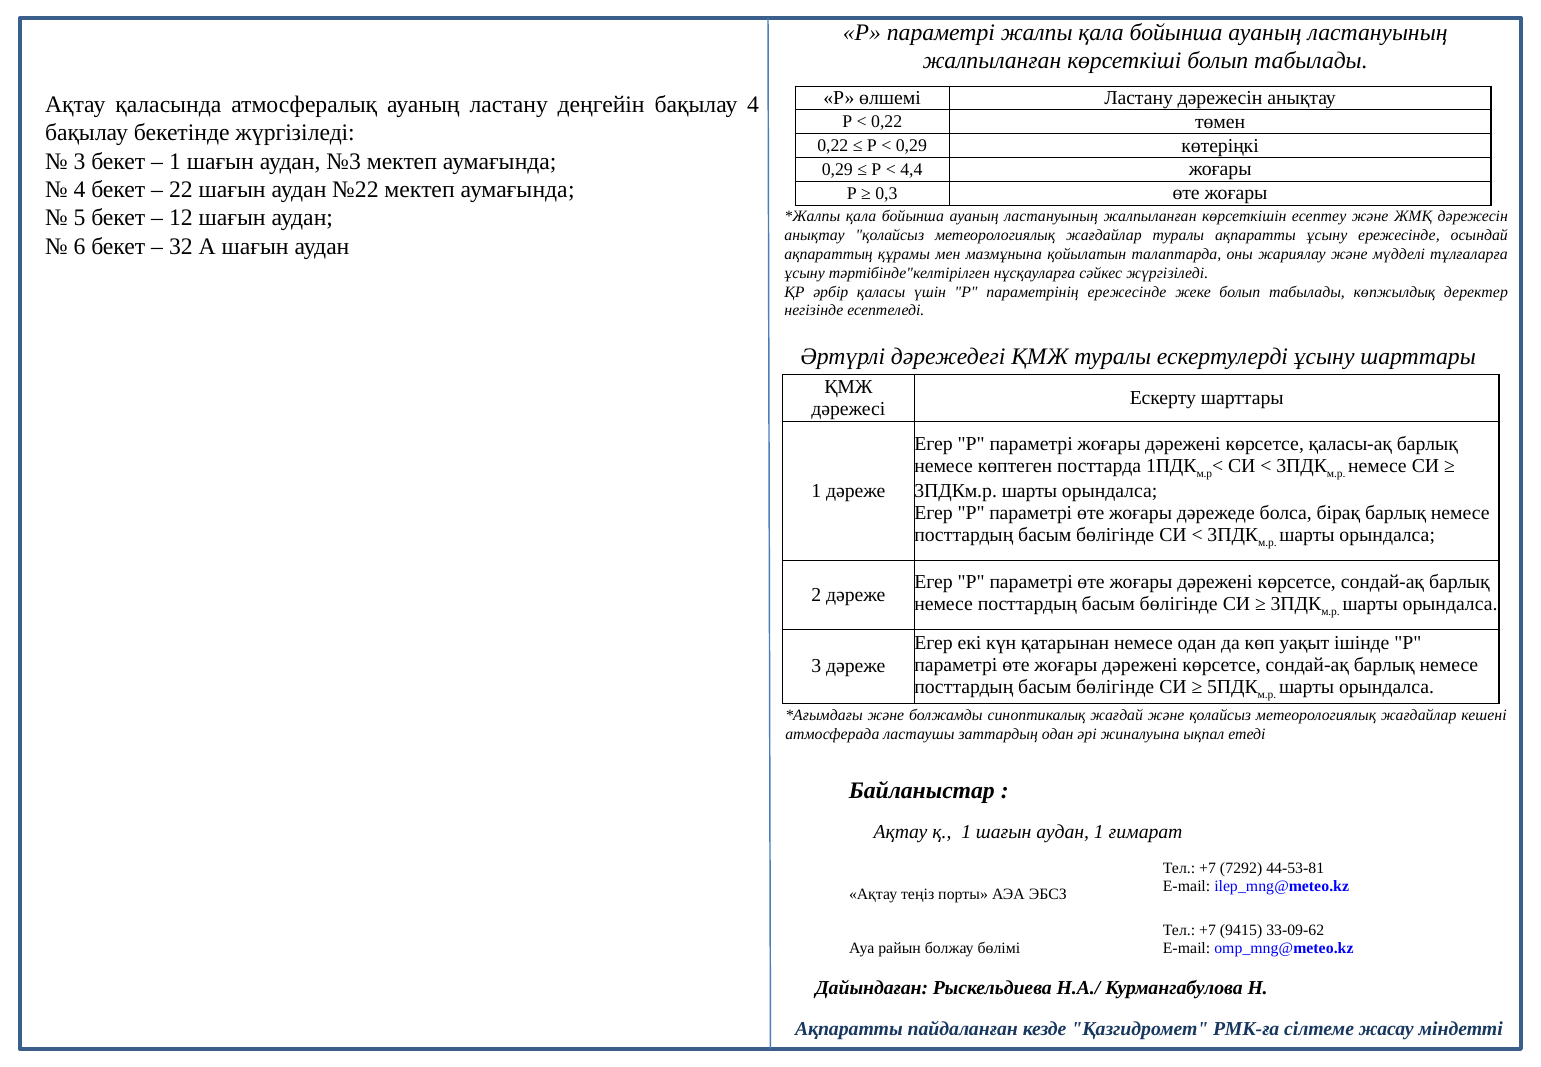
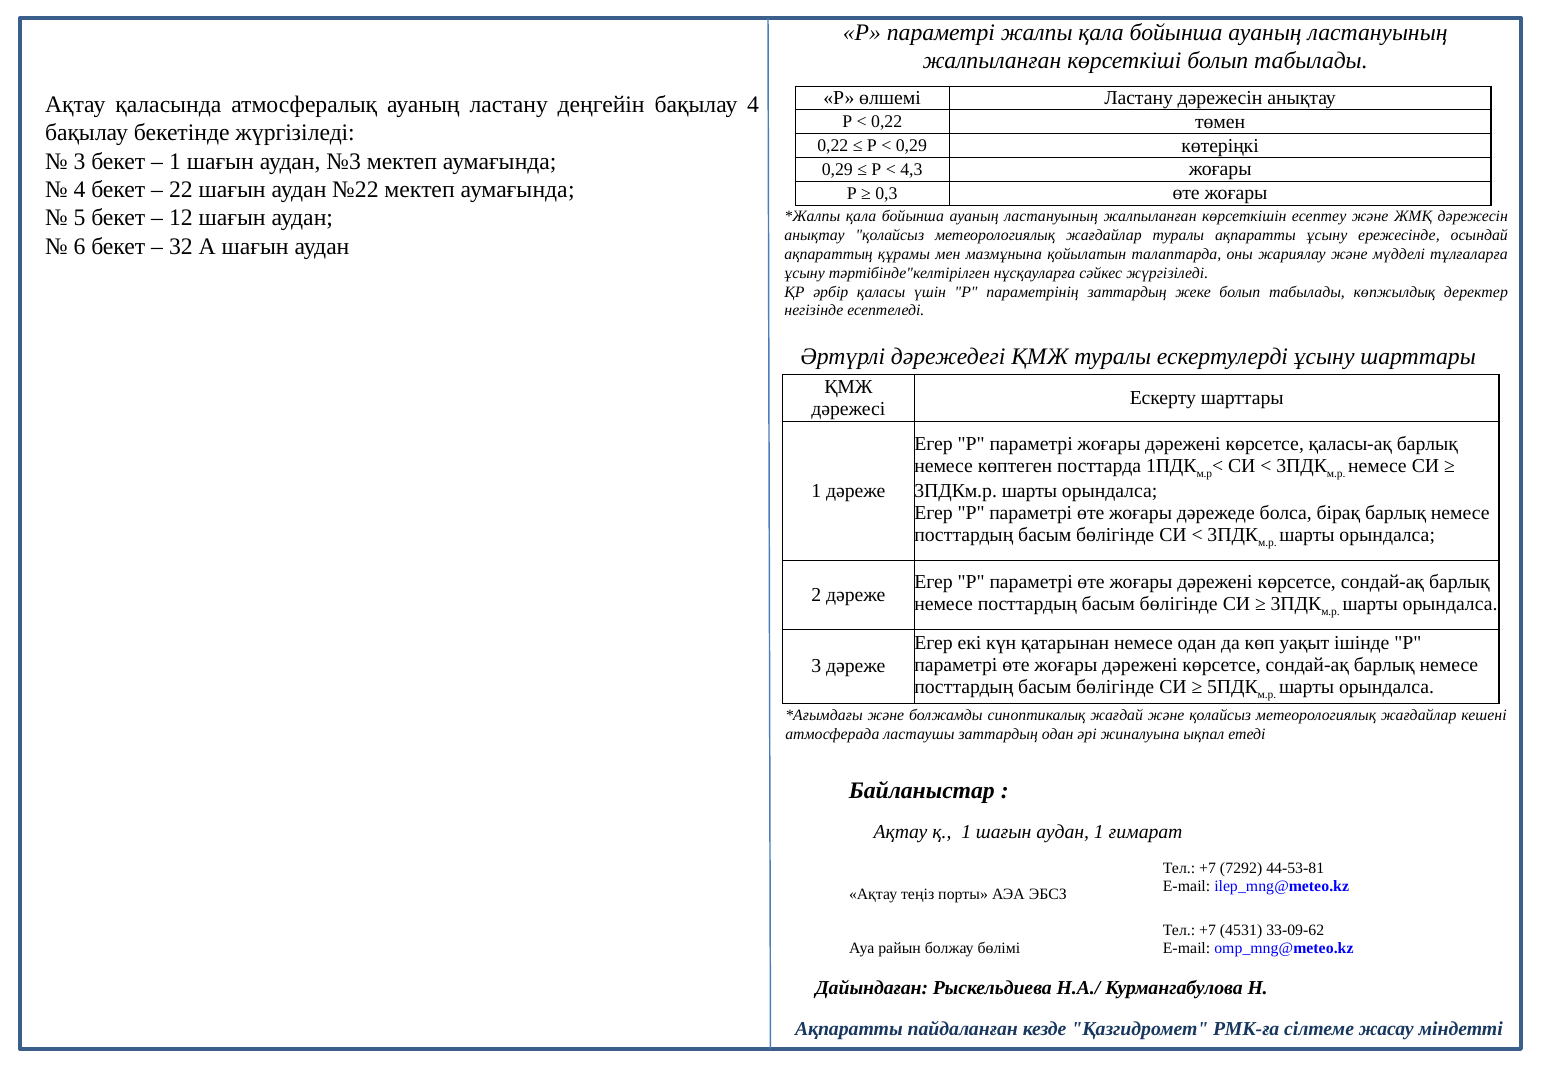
4,4: 4,4 -> 4,3 (911, 169)
параметрінің ережесінде: ережесінде -> заттардың (1127, 292)
9415: 9415 -> 4531 (1241, 931)
